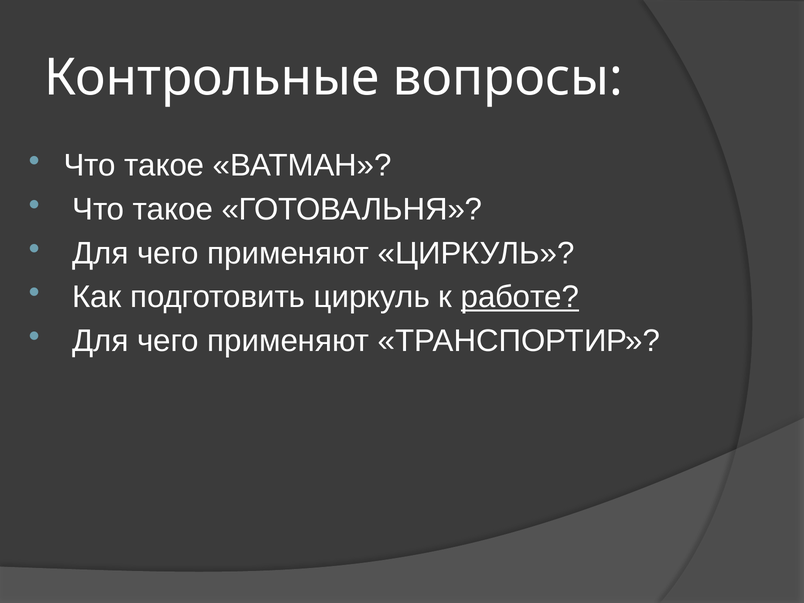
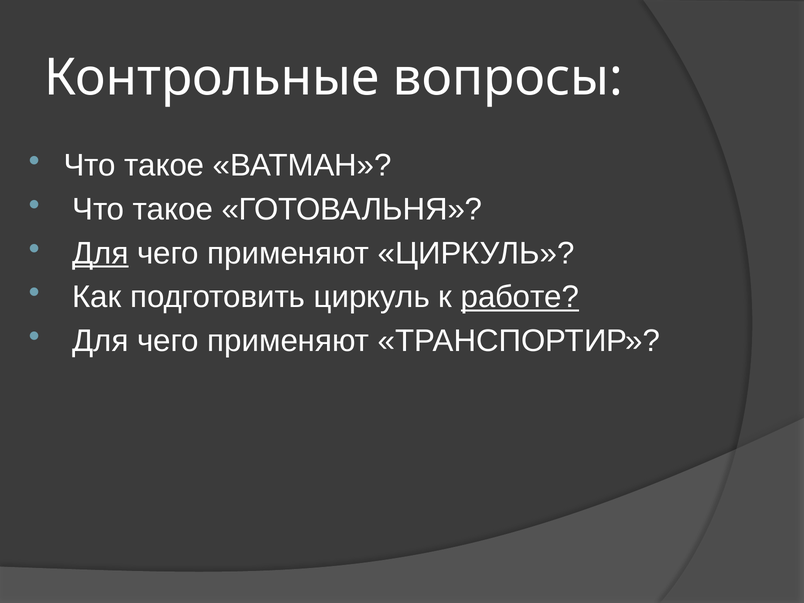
Для underline: none -> present (100, 253)
